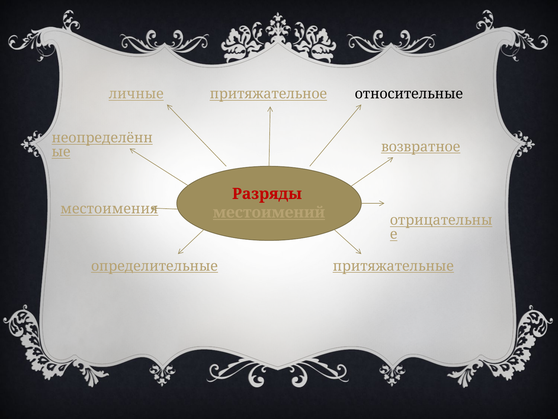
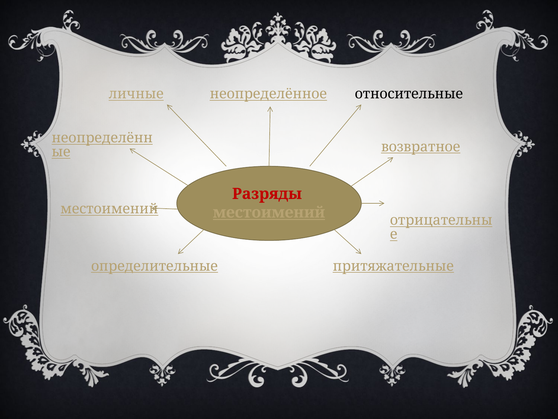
притяжательное: притяжательное -> неопределённое (268, 94)
местоимения: местоимения -> местоимений (109, 209)
